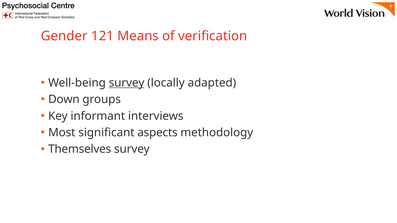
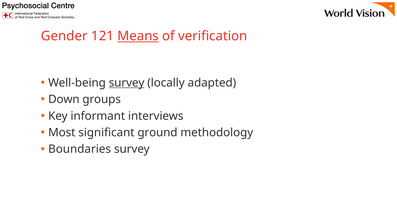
Means underline: none -> present (138, 36)
aspects: aspects -> ground (157, 133)
Themselves: Themselves -> Boundaries (80, 149)
